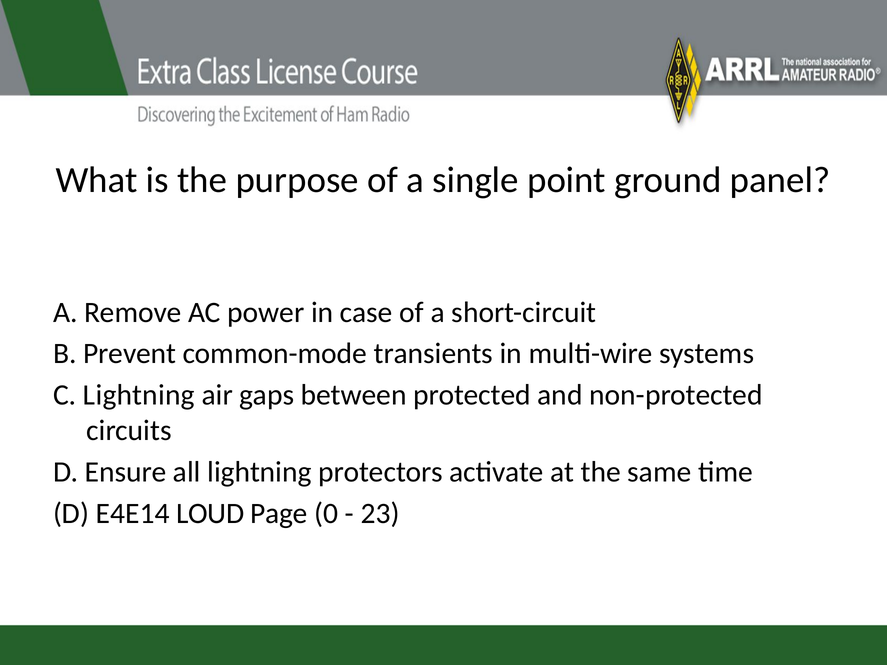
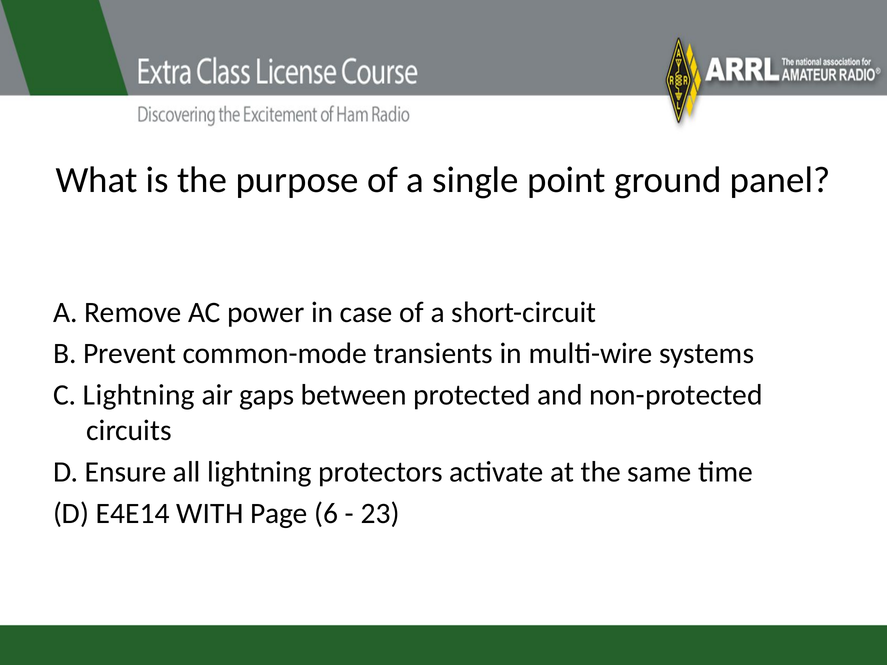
LOUD: LOUD -> WITH (210, 513)
0: 0 -> 6 (326, 513)
